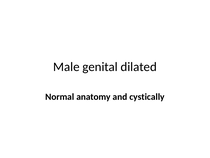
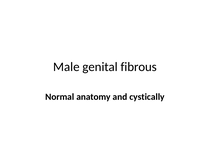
dilated: dilated -> fibrous (139, 67)
